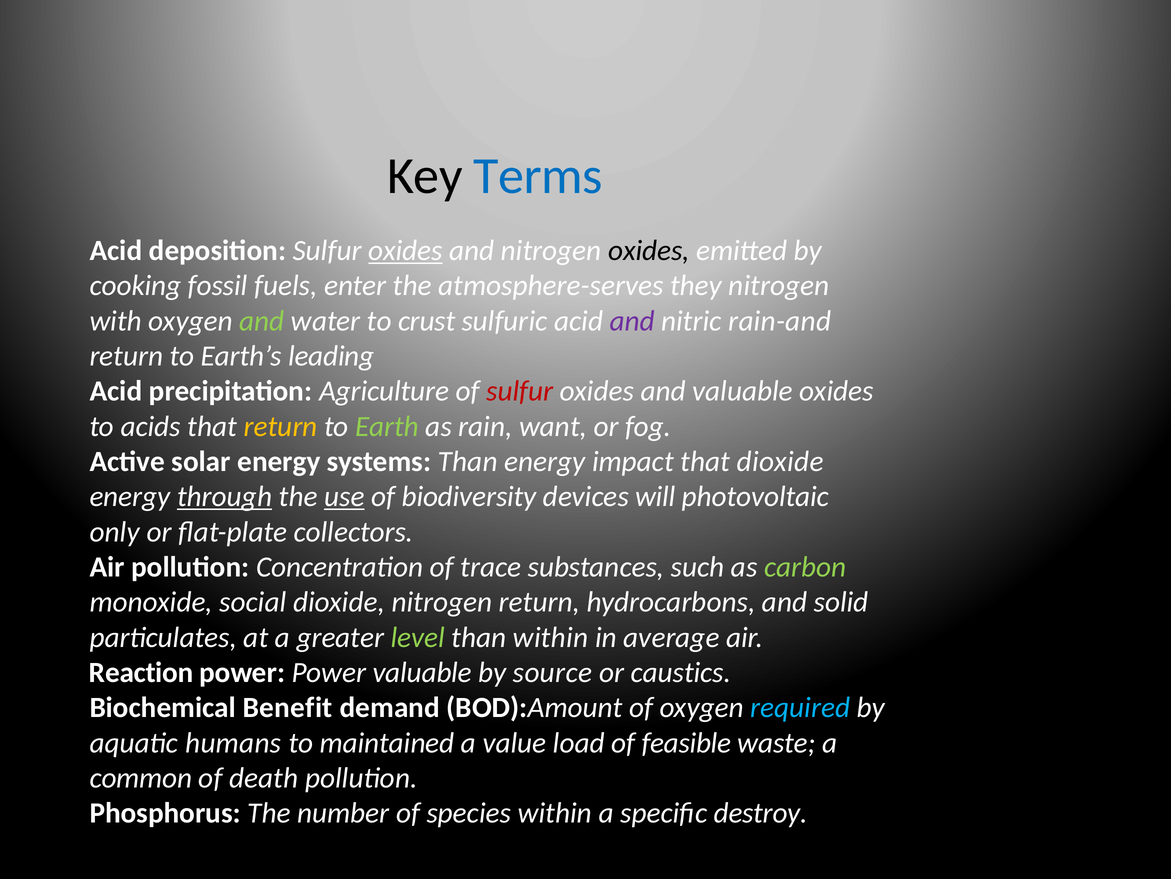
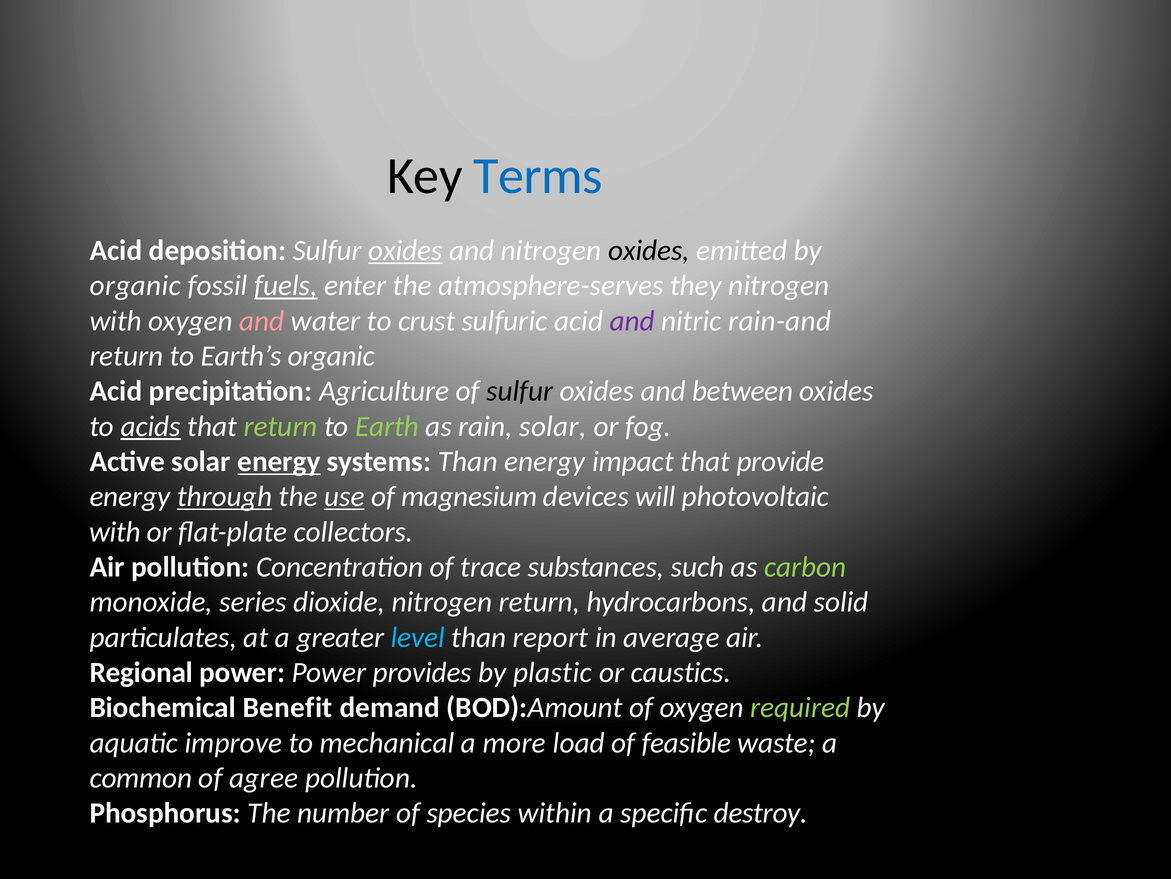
cooking: cooking -> organic (135, 286)
fuels underline: none -> present (286, 286)
and colour: light green -> pink (262, 321)
Earth’s leading: leading -> organic (331, 356)
sulfur colour: red -> black (520, 391)
and valuable: valuable -> between (743, 391)
acids underline: none -> present (151, 426)
return colour: yellow -> light green (281, 426)
rain want: want -> solar (553, 426)
energy underline: none -> present (279, 461)
that dioxide: dioxide -> provide (781, 461)
biodiversity: biodiversity -> magnesium (469, 496)
only: only -> with (115, 531)
social: social -> series (253, 602)
level colour: light green -> light blue (418, 637)
than within: within -> report (551, 637)
Reaction: Reaction -> Regional (141, 672)
Power valuable: valuable -> provides (422, 672)
source: source -> plastic (552, 672)
required colour: light blue -> light green (800, 707)
humans: humans -> improve (233, 742)
maintained: maintained -> mechanical (387, 742)
value: value -> more (514, 742)
death: death -> agree (264, 777)
